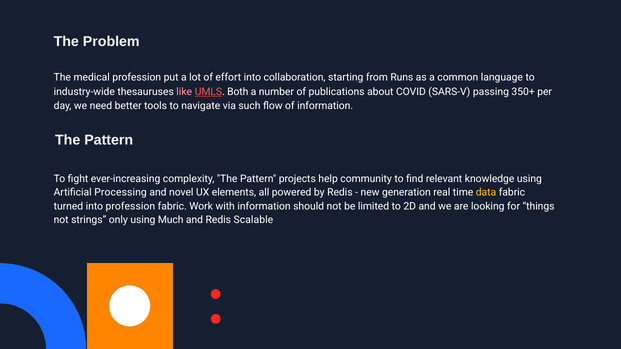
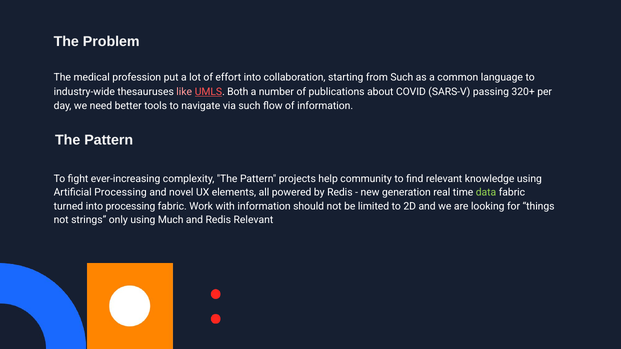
from Runs: Runs -> Such (402, 78)
350+: 350+ -> 320+ (523, 92)
data colour: yellow -> light green (486, 193)
into profession: profession -> processing (130, 206)
Redis Scalable: Scalable -> Relevant (253, 220)
